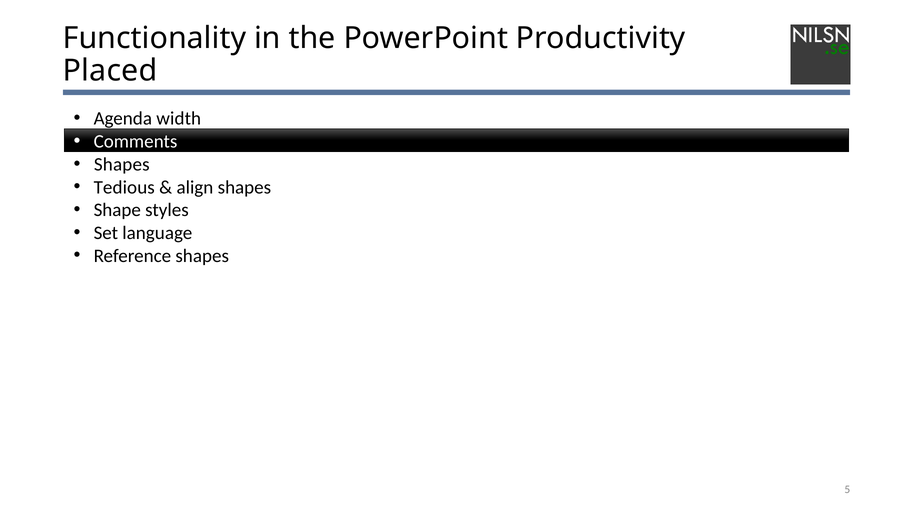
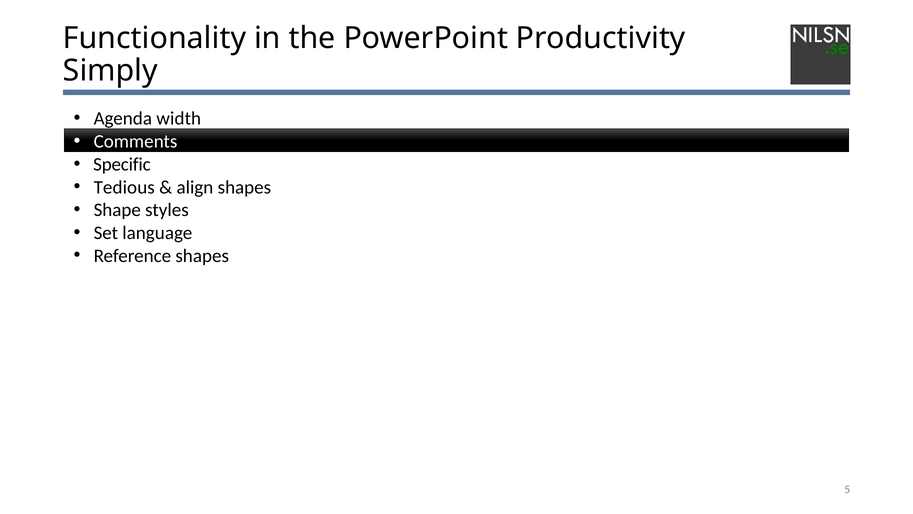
Placed: Placed -> Simply (110, 71)
Shapes: Shapes -> Specific (122, 164)
